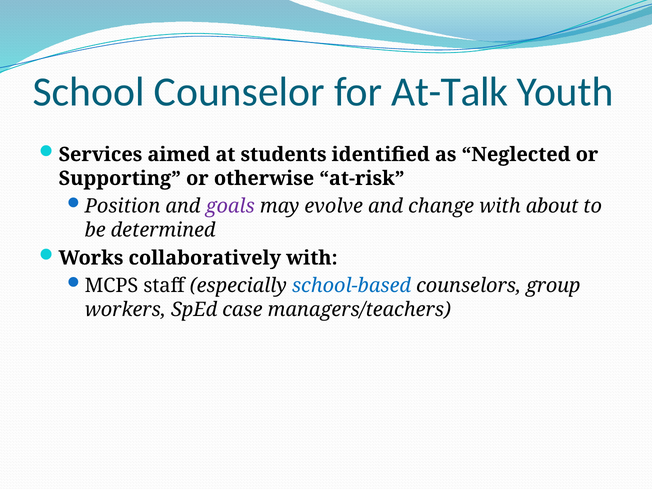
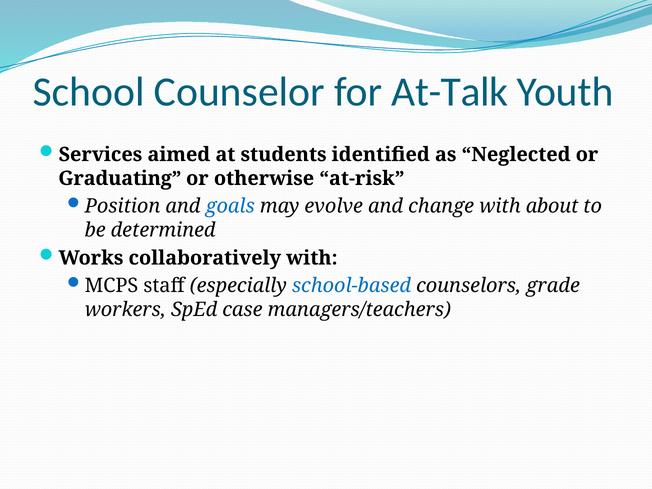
Supporting: Supporting -> Graduating (120, 178)
goals colour: purple -> blue (230, 206)
group: group -> grade (553, 286)
